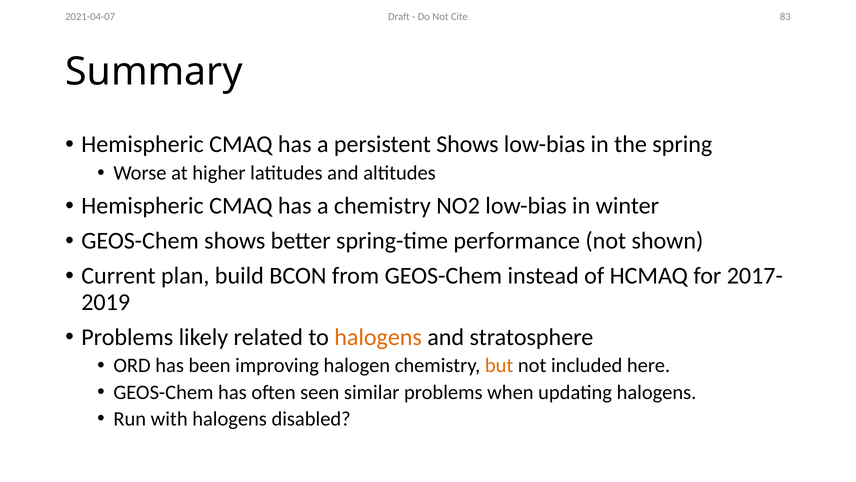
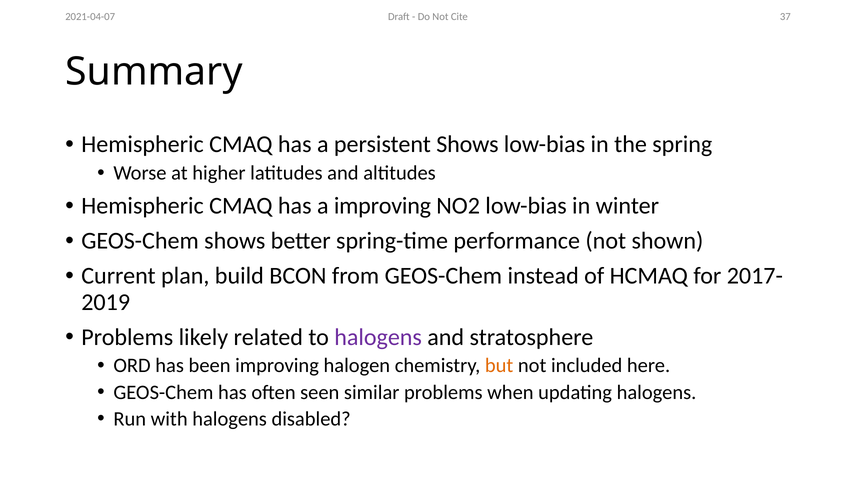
83: 83 -> 37 (785, 17)
a chemistry: chemistry -> improving (382, 206)
halogens colour: orange -> purple (378, 337)
